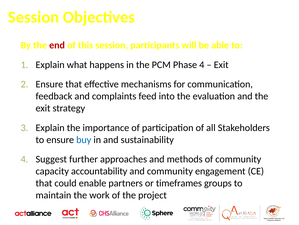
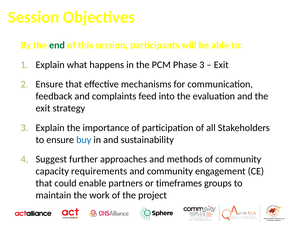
end colour: red -> green (57, 45)
Phase 4: 4 -> 3 (202, 65)
accountability: accountability -> requirements (99, 171)
